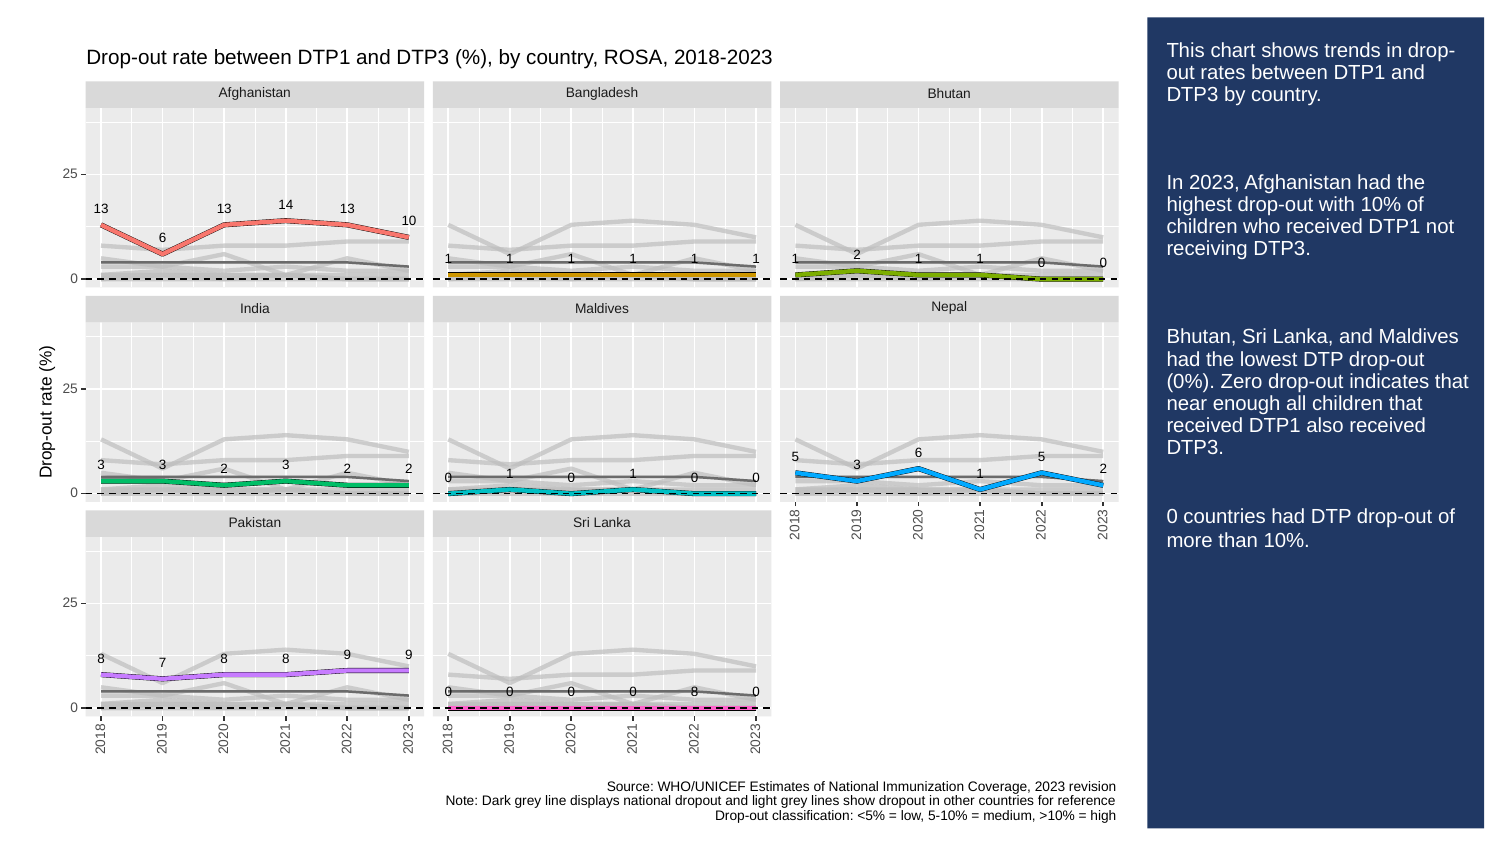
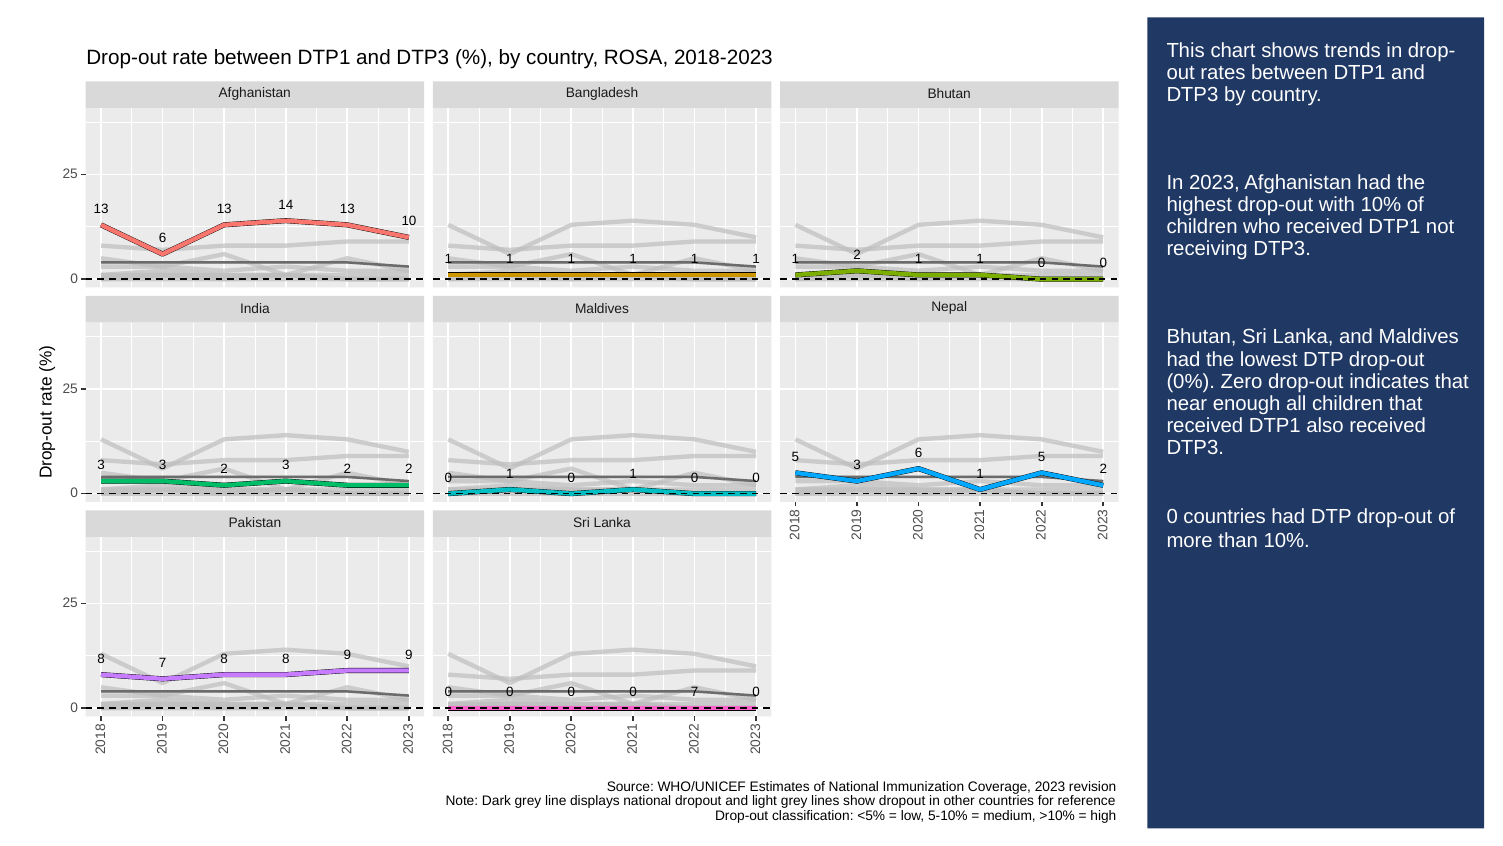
0 8: 8 -> 7 (695, 692)
